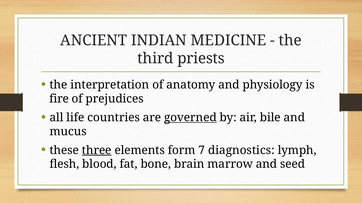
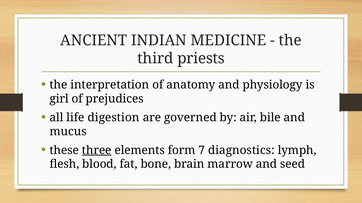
fire: fire -> girl (59, 99)
countries: countries -> digestion (114, 118)
governed underline: present -> none (190, 118)
